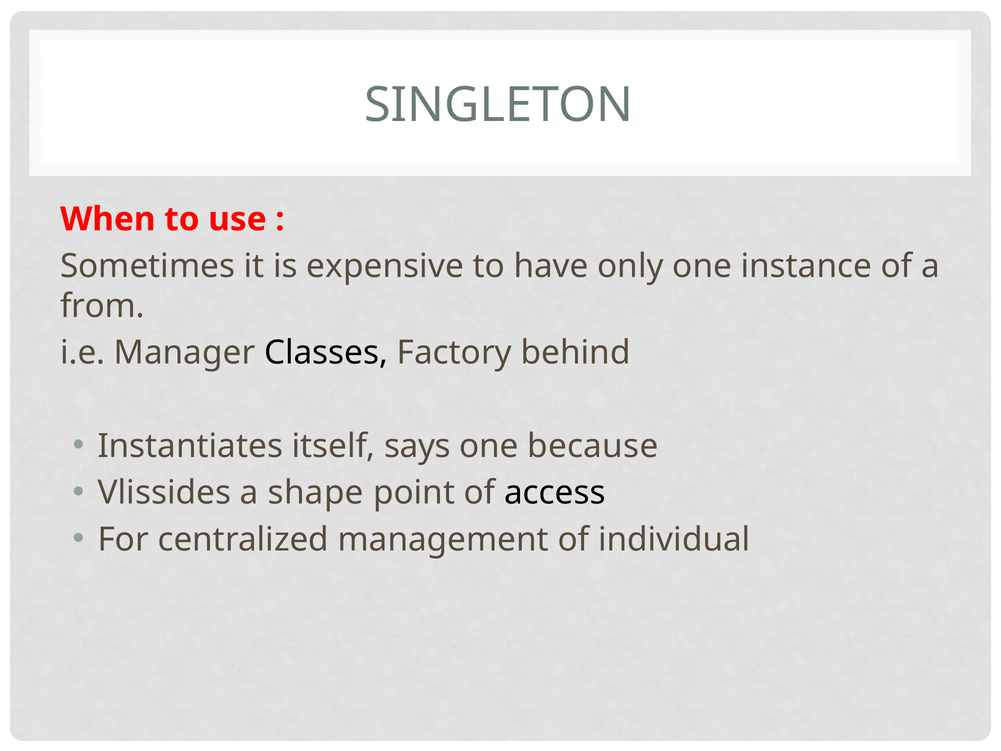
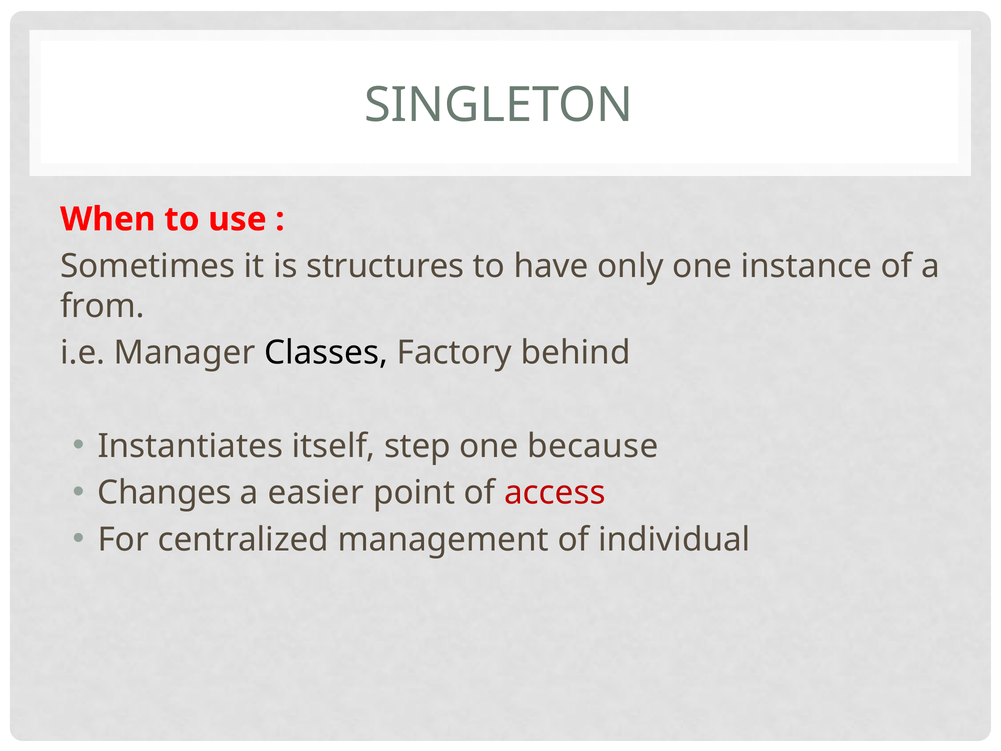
expensive: expensive -> structures (385, 266)
says: says -> step (417, 446)
Vlissides: Vlissides -> Changes (165, 493)
shape: shape -> easier (316, 493)
access colour: black -> red (555, 493)
